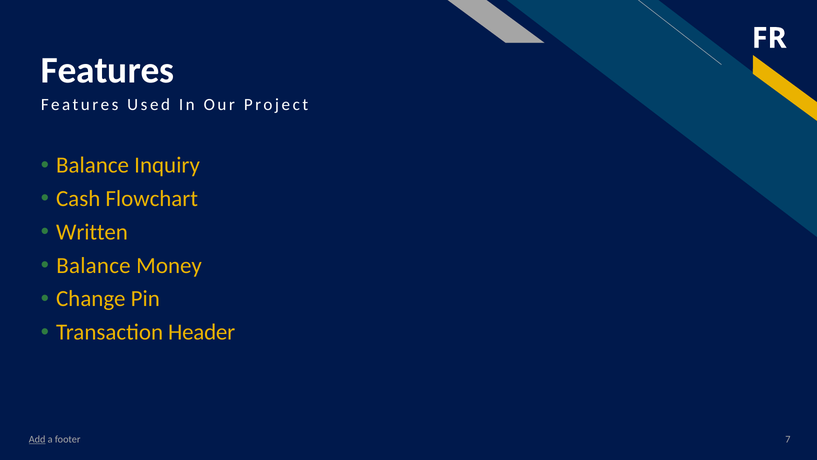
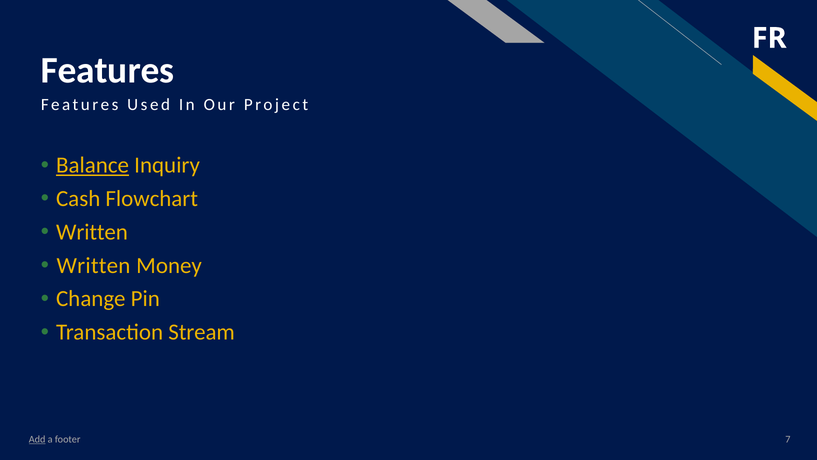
Balance underline: none -> present (93, 165)
Balance: Balance -> Written (93, 265)
Header: Header -> Stream (202, 332)
